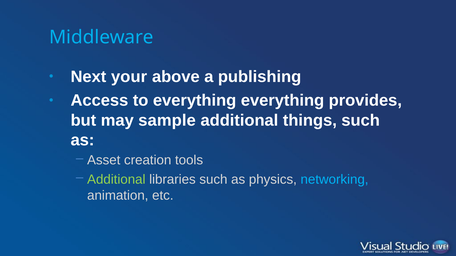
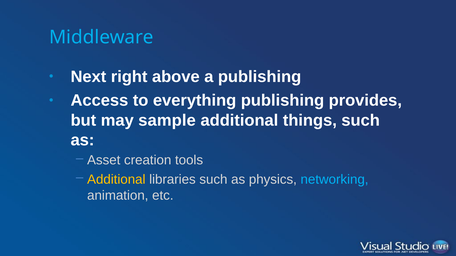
your: your -> right (129, 77)
everything everything: everything -> publishing (282, 101)
Additional colour: light green -> yellow (116, 180)
